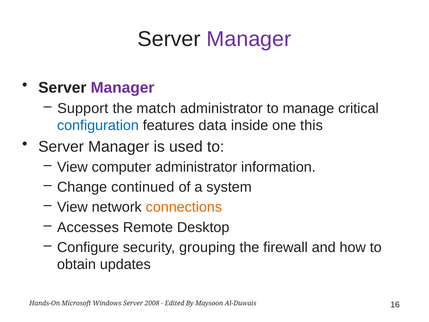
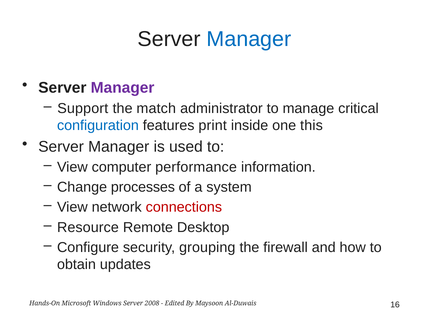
Manager colour: purple -> blue (249, 39)
data: data -> print (213, 125)
computer administrator: administrator -> performance (196, 167)
continued: continued -> processes (143, 187)
connections colour: orange -> red (184, 207)
Accesses: Accesses -> Resource (88, 227)
